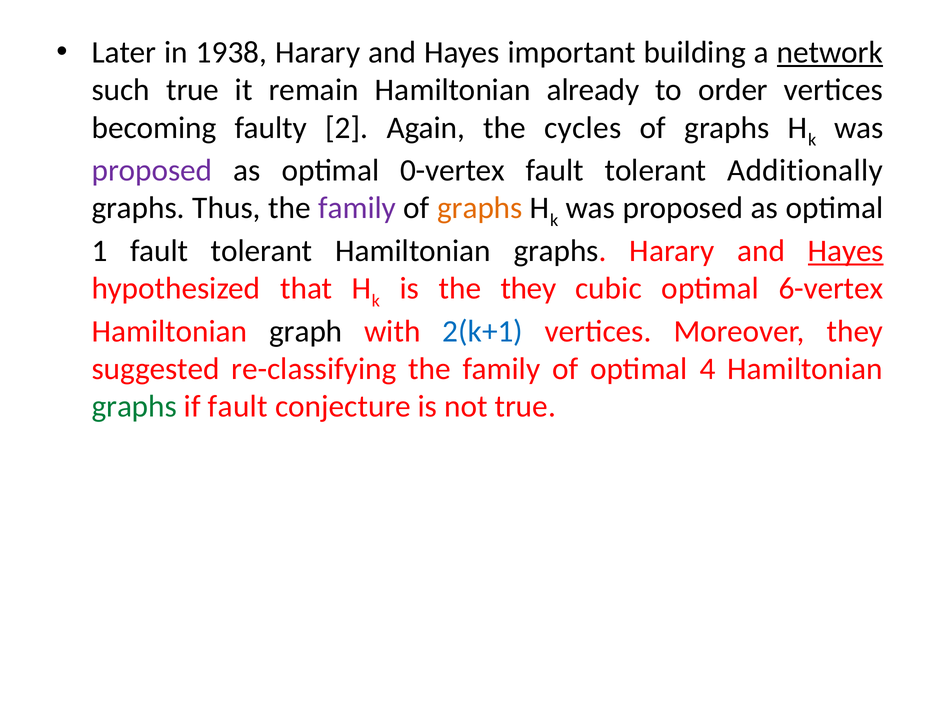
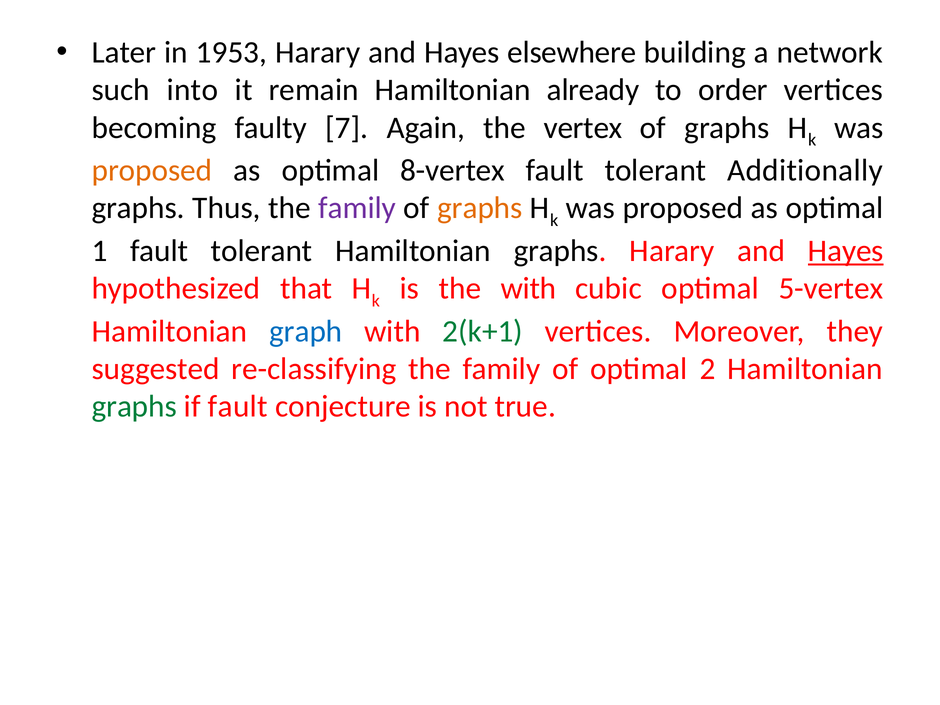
1938: 1938 -> 1953 (231, 52)
important: important -> elsewhere (572, 52)
network underline: present -> none (830, 52)
such true: true -> into (192, 90)
2: 2 -> 7 (347, 128)
cycles: cycles -> vertex (583, 128)
proposed colour: purple -> orange (152, 170)
0-vertex: 0-vertex -> 8-vertex (453, 170)
the they: they -> with (528, 288)
6-vertex: 6-vertex -> 5-vertex (831, 288)
graph colour: black -> blue (306, 331)
2(k+1 colour: blue -> green (483, 331)
4: 4 -> 2 (707, 369)
